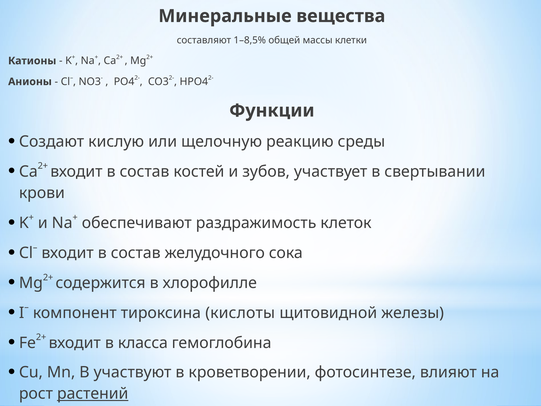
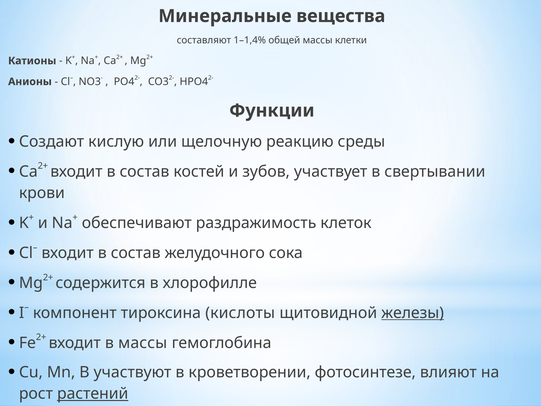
1–8,5%: 1–8,5% -> 1–1,4% (250, 40)
железы underline: none -> present (413, 313)
в класса: класса -> массы (143, 343)
